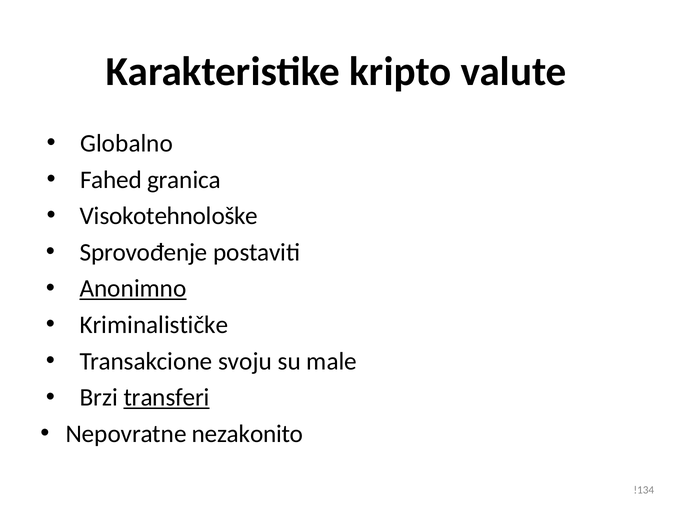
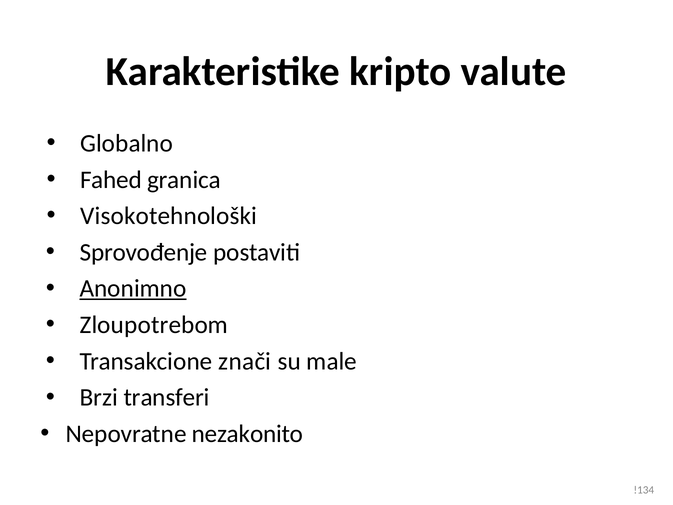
Visokotehnološke: Visokotehnološke -> Visokotehnološki (169, 216)
Kriminalističke: Kriminalističke -> Zloupotrebom (154, 325)
svoju: svoju -> znači (245, 361)
transferi underline: present -> none (167, 397)
